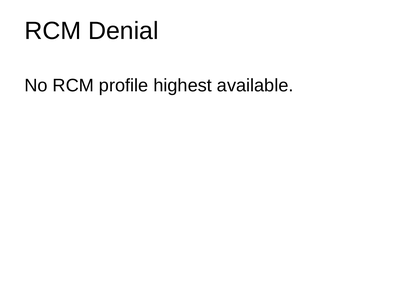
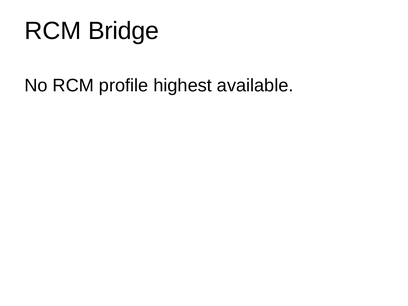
Denial: Denial -> Bridge (123, 31)
